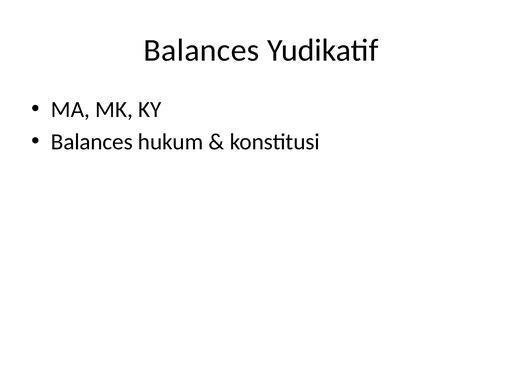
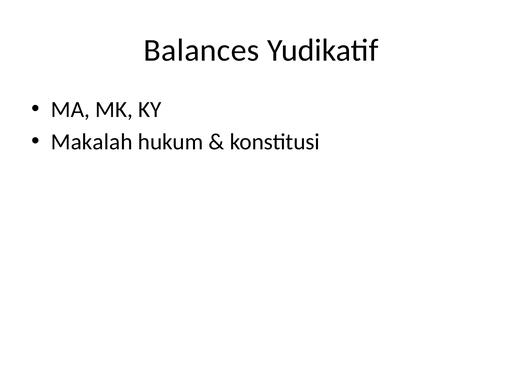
Balances: Balances -> Makalah (92, 142)
